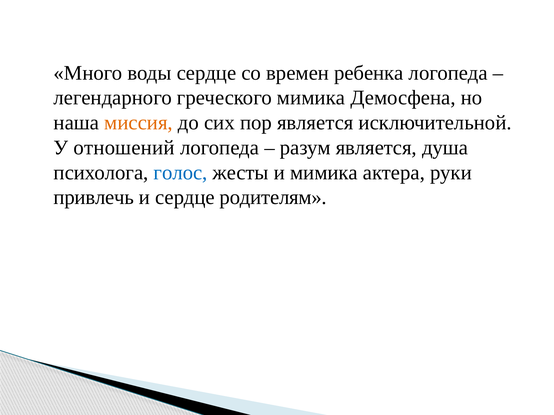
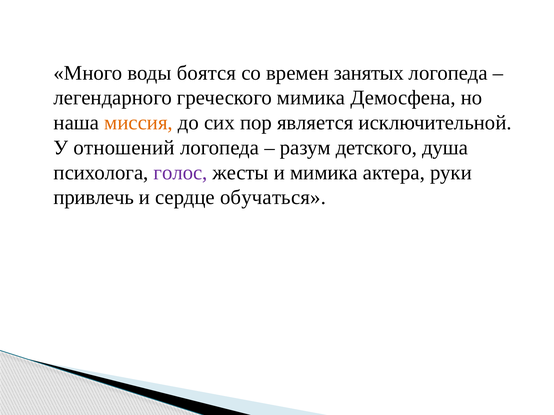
воды сердце: сердце -> боятся (206, 73)
ребенка: ребенка -> занятых (369, 73)
разум является: является -> детского (376, 148)
голос colour: blue -> purple (181, 173)
родителям: родителям -> обучаться (273, 198)
